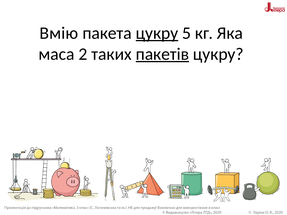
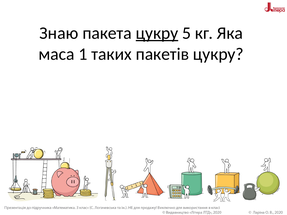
Вмію: Вмію -> Знаю (59, 33)
2: 2 -> 1 (83, 54)
пакетів underline: present -> none (162, 54)
